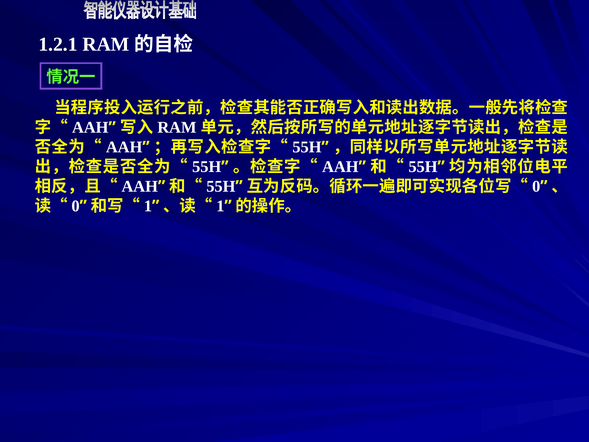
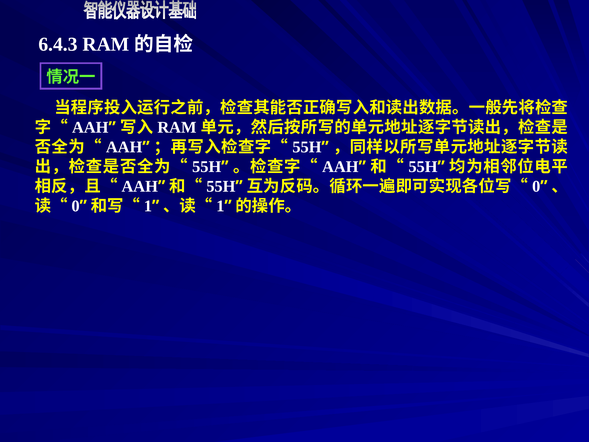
1.2.1: 1.2.1 -> 6.4.3 (58, 44)
